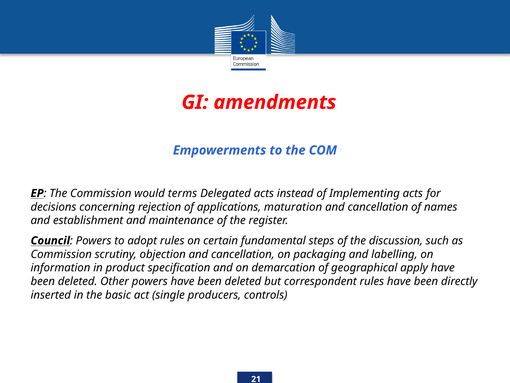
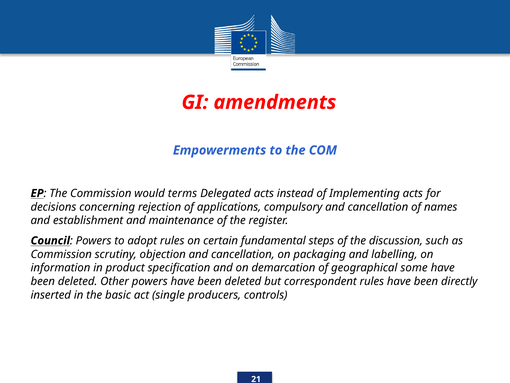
maturation: maturation -> compulsory (293, 207)
apply: apply -> some (414, 268)
